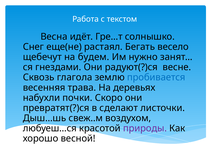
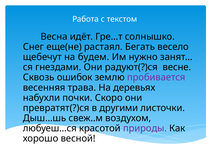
глагола: глагола -> ошибок (75, 77)
пробивается colour: blue -> purple (156, 77)
сделают: сделают -> другими (119, 107)
